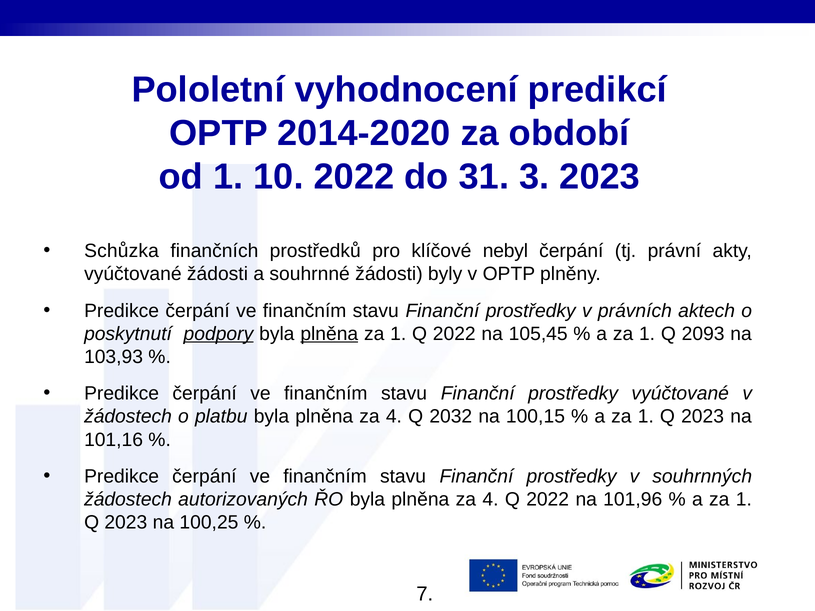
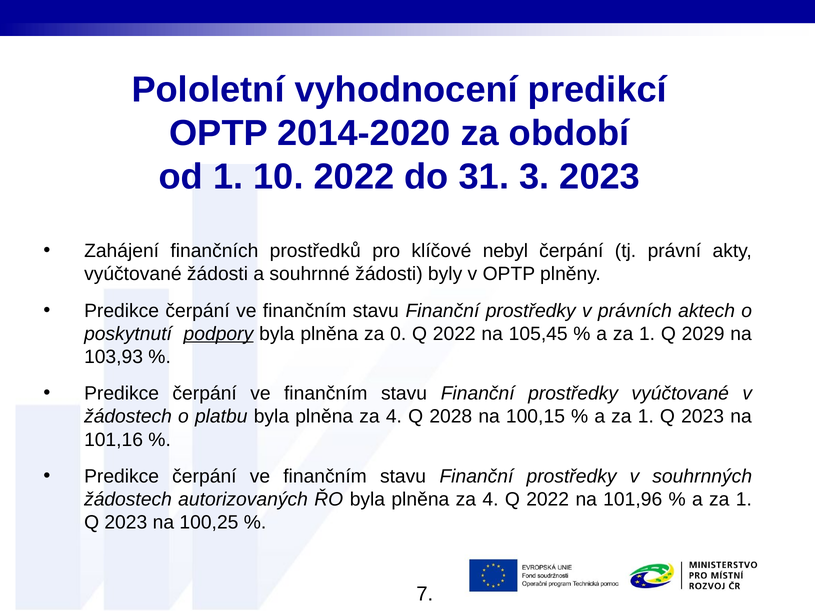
Schůzka: Schůzka -> Zahájení (122, 251)
plněna underline: present -> none (329, 334)
1: 1 -> 0 (398, 334)
2093: 2093 -> 2029 (703, 334)
2032: 2032 -> 2028 (451, 417)
